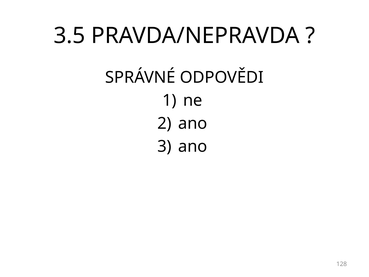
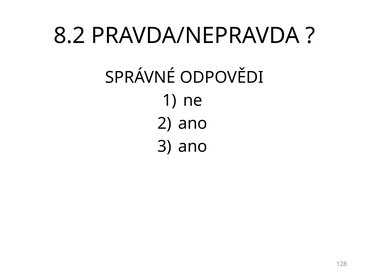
3.5: 3.5 -> 8.2 (69, 36)
